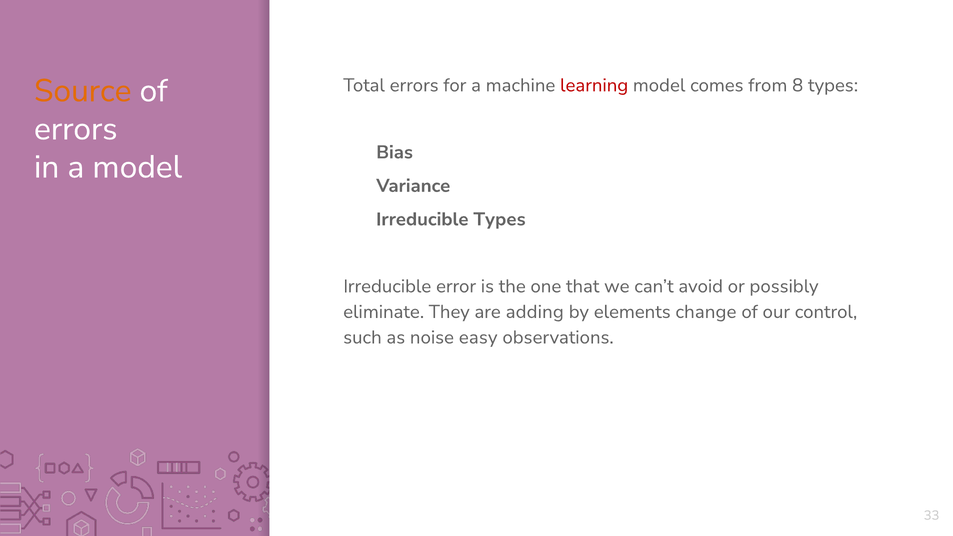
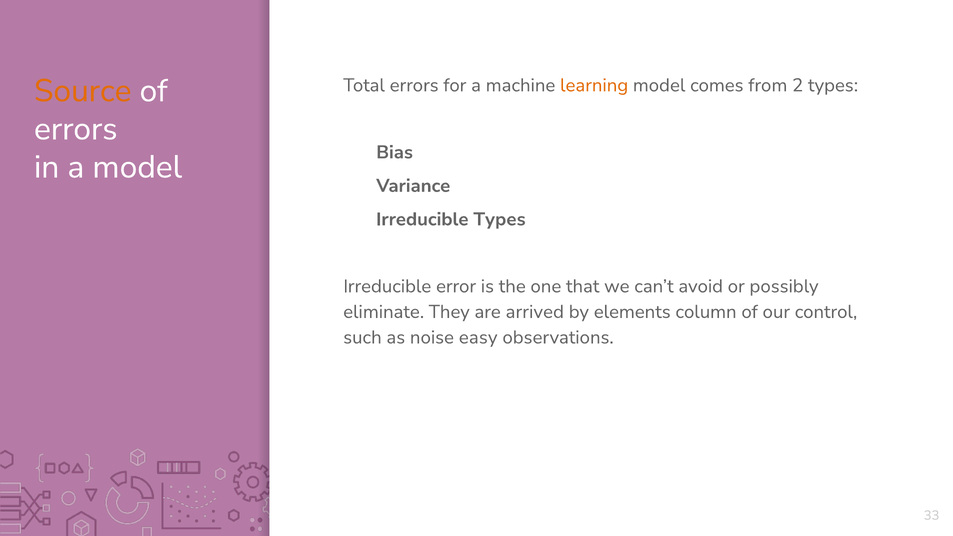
learning colour: red -> orange (594, 85)
8: 8 -> 2 (798, 85)
adding: adding -> arrived (535, 312)
change: change -> column (706, 312)
